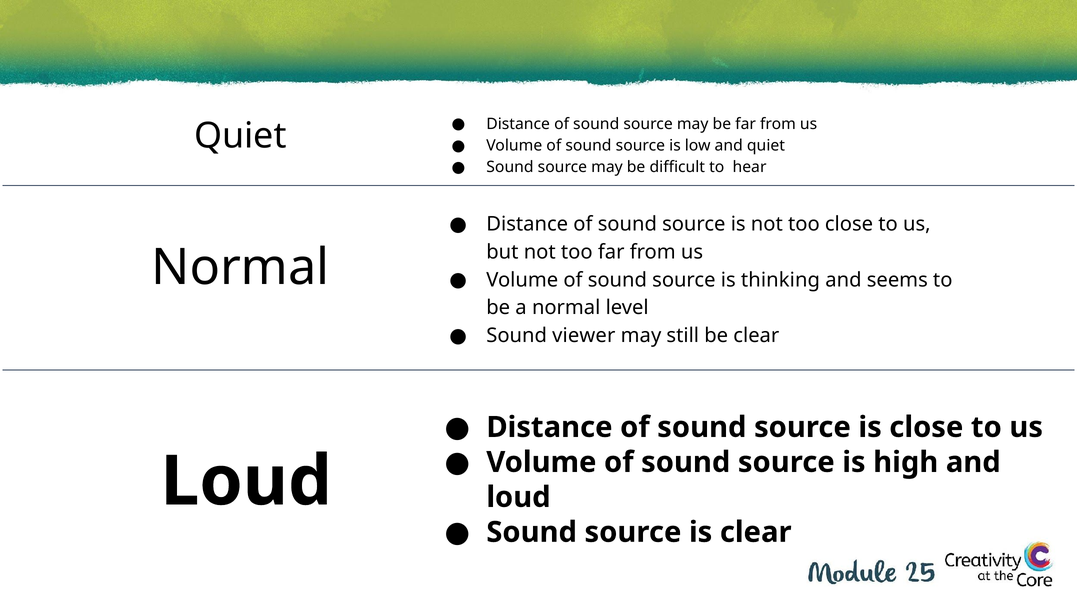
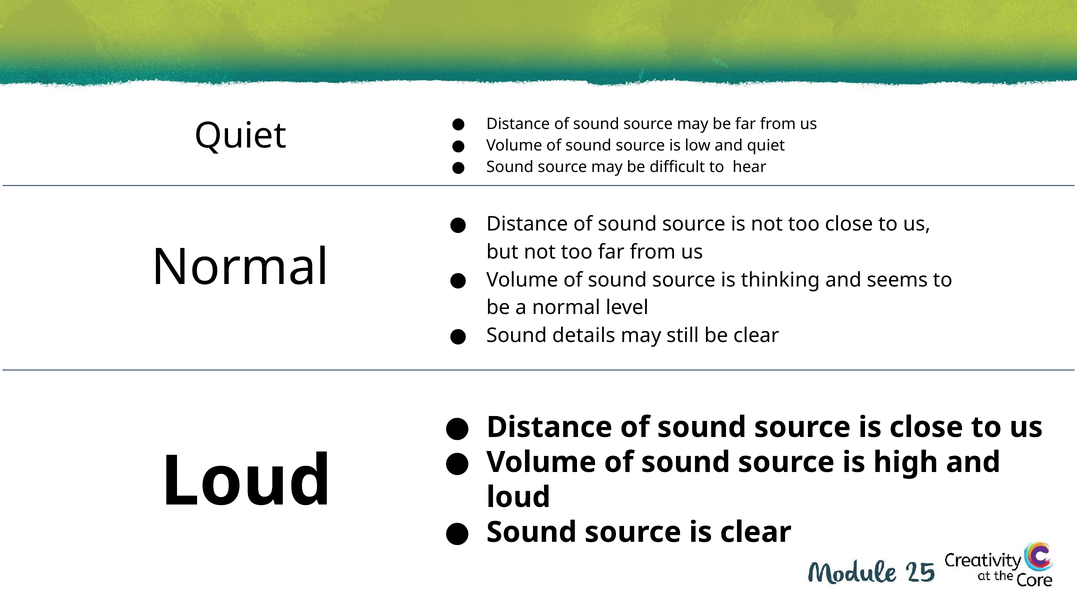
viewer: viewer -> details (584, 336)
